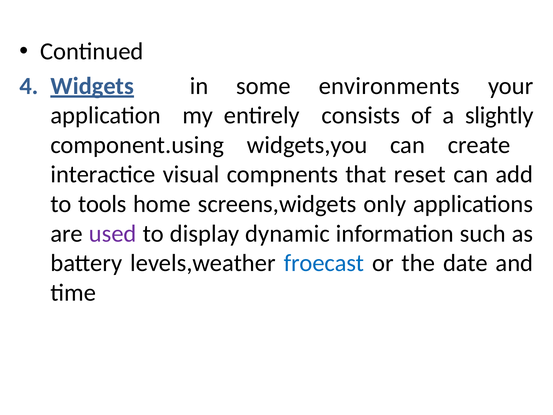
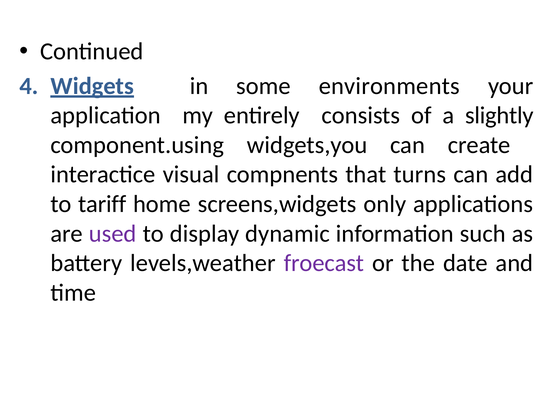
reset: reset -> turns (420, 174)
tools: tools -> tariff (102, 204)
froecast colour: blue -> purple (324, 263)
